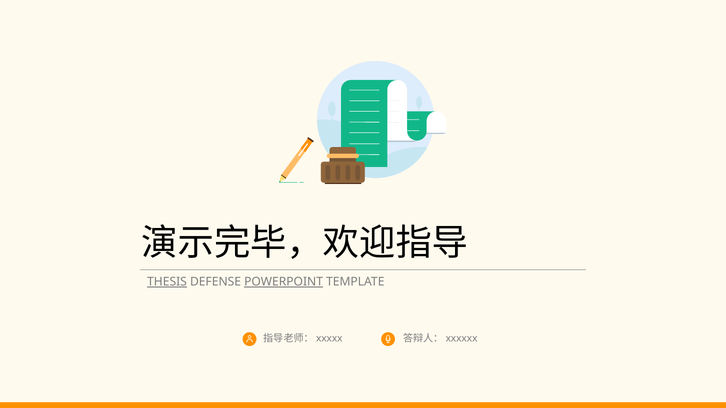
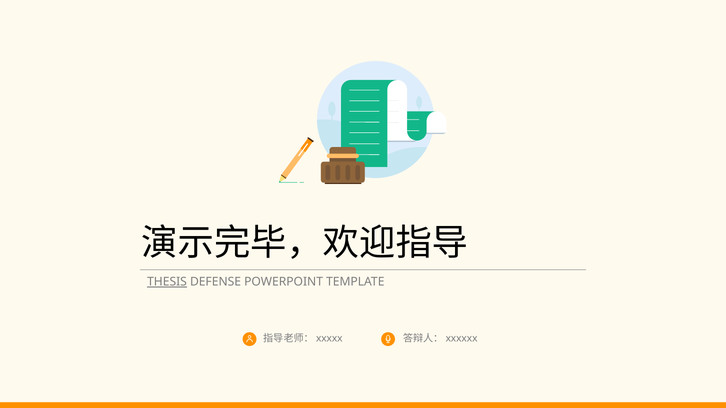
POWERPOINT underline: present -> none (284, 282)
